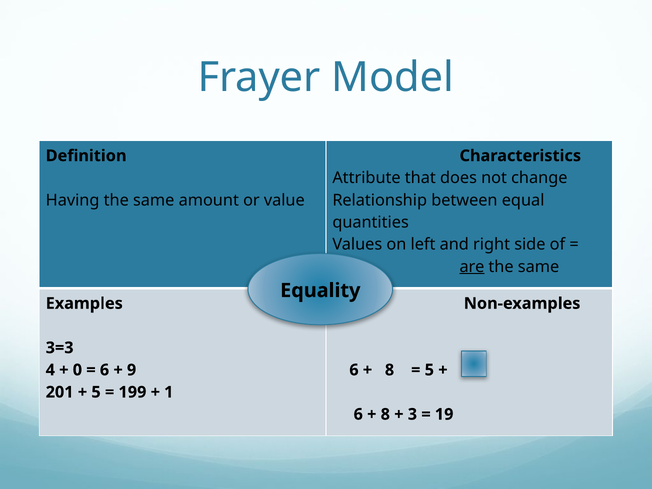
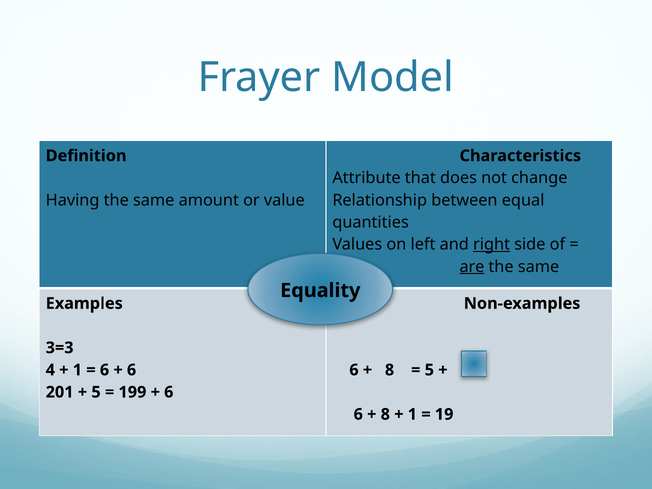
right underline: none -> present (492, 245)
0: 0 -> 1 (77, 370)
9: 9 -> 6 (132, 370)
1: 1 -> 6 (169, 392)
3: 3 -> 1 (412, 414)
